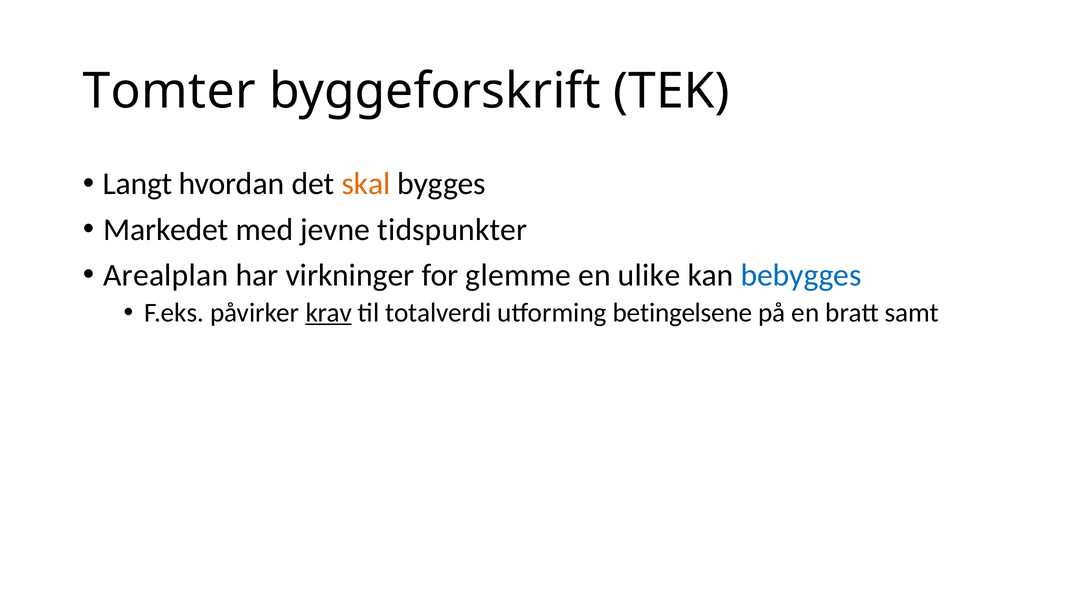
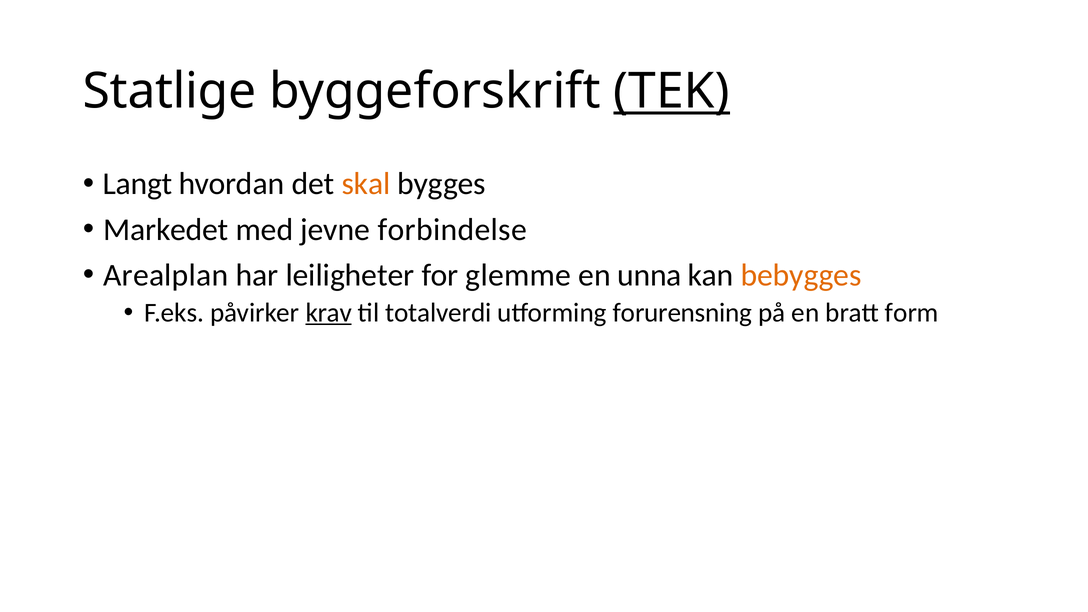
Tomter: Tomter -> Statlige (170, 91)
TEK underline: none -> present (672, 91)
tidspunkter: tidspunkter -> forbindelse (452, 230)
virkninger: virkninger -> leiligheter (350, 275)
ulike: ulike -> unna (649, 275)
bebygges colour: blue -> orange (801, 275)
betingelsene: betingelsene -> forurensning (682, 313)
samt: samt -> form (912, 313)
